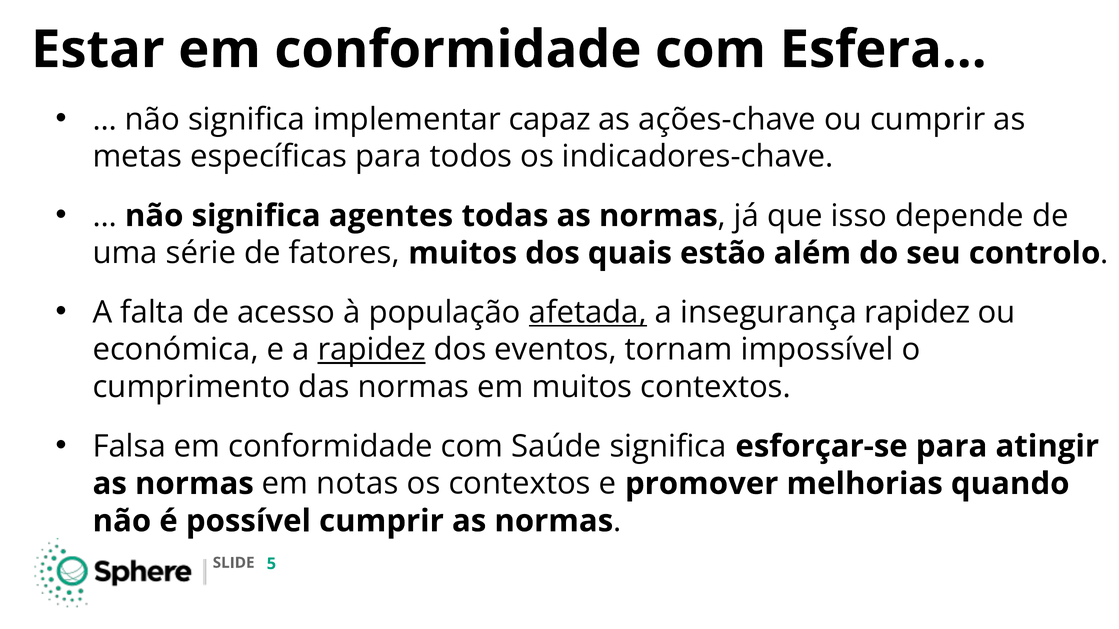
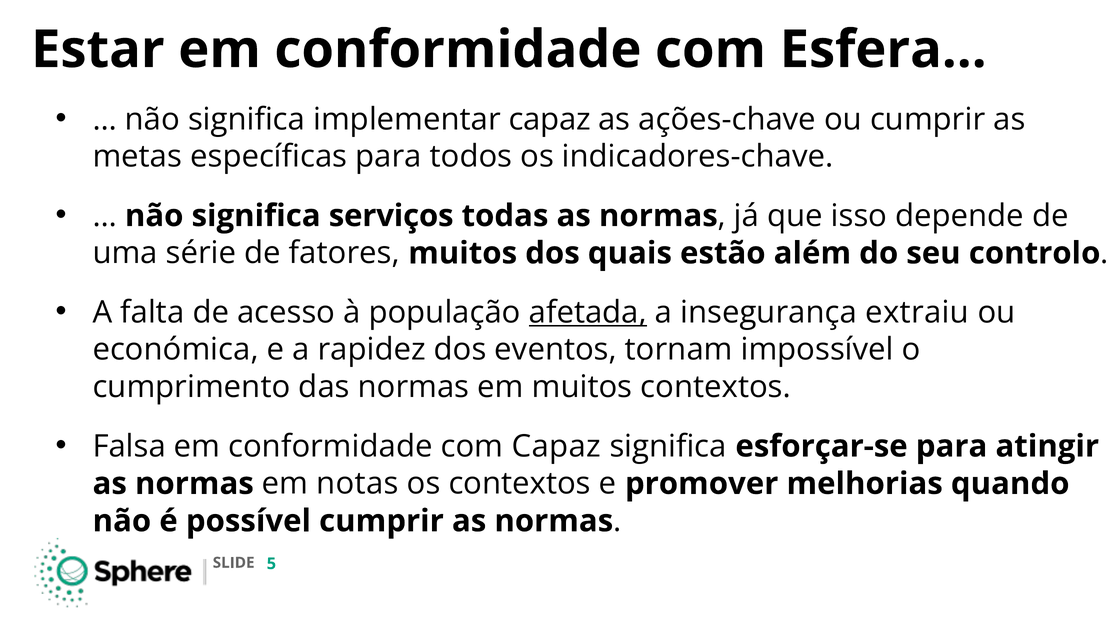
agentes: agentes -> serviços (391, 216)
insegurança rapidez: rapidez -> extraiu (917, 313)
rapidez underline: present -> none (372, 350)
com Saúde: Saúde -> Capaz (556, 447)
